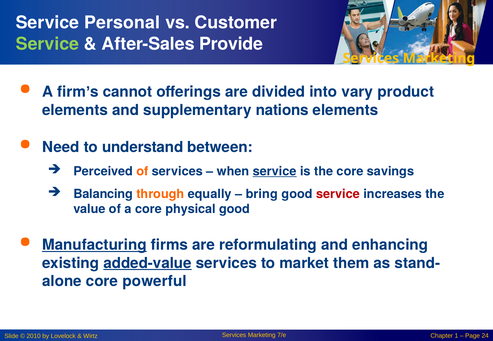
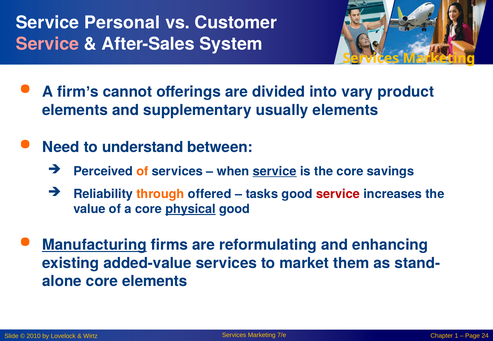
Service colour: light green -> pink (47, 44)
Provide: Provide -> System (231, 44)
nations: nations -> usually (282, 110)
Balancing: Balancing -> Reliability (103, 194)
equally: equally -> offered (210, 194)
bring: bring -> tasks (262, 194)
physical underline: none -> present (190, 209)
added-value underline: present -> none (148, 263)
core powerful: powerful -> elements (155, 282)
